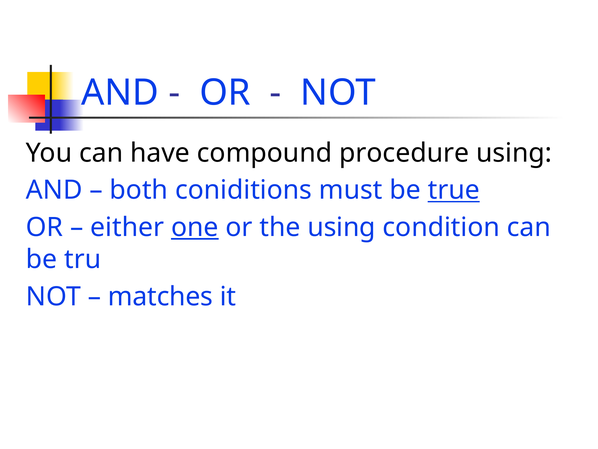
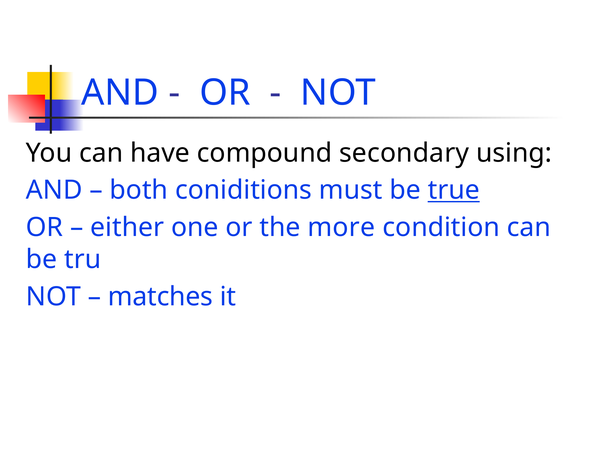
procedure: procedure -> secondary (404, 153)
one underline: present -> none (195, 227)
the using: using -> more (341, 227)
